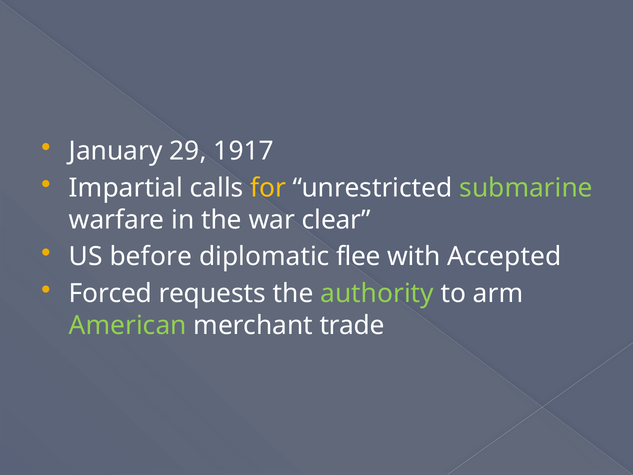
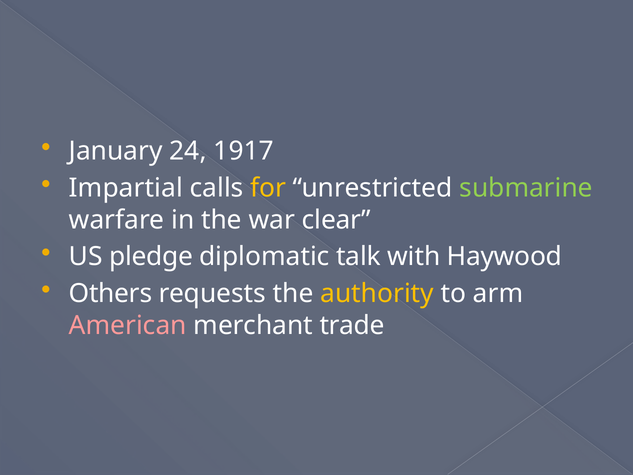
29: 29 -> 24 (188, 151)
before: before -> pledge (151, 257)
flee: flee -> talk (358, 257)
Accepted: Accepted -> Haywood (504, 257)
Forced: Forced -> Others (110, 294)
authority colour: light green -> yellow (377, 294)
American colour: light green -> pink (128, 325)
